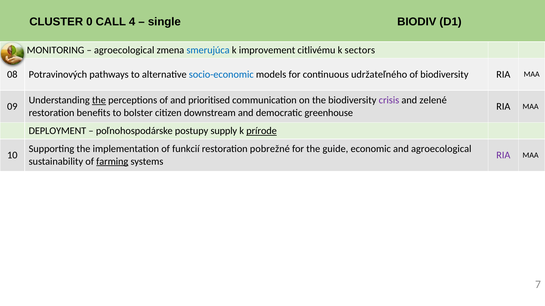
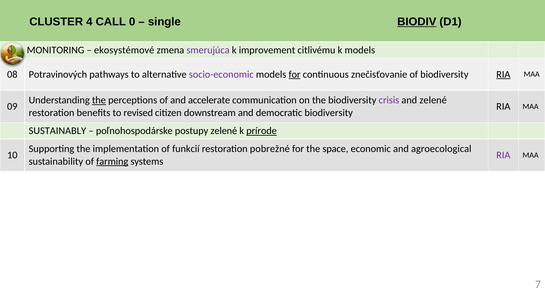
0: 0 -> 4 (89, 22)
4: 4 -> 0 (132, 22)
BIODIV underline: none -> present (417, 22)
agroecological: agroecological -> ekosystémové (124, 50)
smerujúca colour: blue -> purple (208, 50)
k sectors: sectors -> models (360, 50)
socio-economic colour: blue -> purple (221, 74)
for underline: none -> present (295, 74)
udržateľného: udržateľného -> znečisťovanie (379, 74)
RIA underline: none -> present (503, 74)
prioritised: prioritised -> accelerate (209, 100)
bolster: bolster -> revised (138, 113)
democratic greenhouse: greenhouse -> biodiversity (329, 113)
DEPLOYMENT: DEPLOYMENT -> SUSTAINABLY (57, 131)
postupy supply: supply -> zelené (224, 131)
guide: guide -> space (335, 149)
